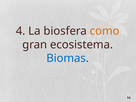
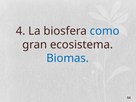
como colour: orange -> blue (105, 31)
